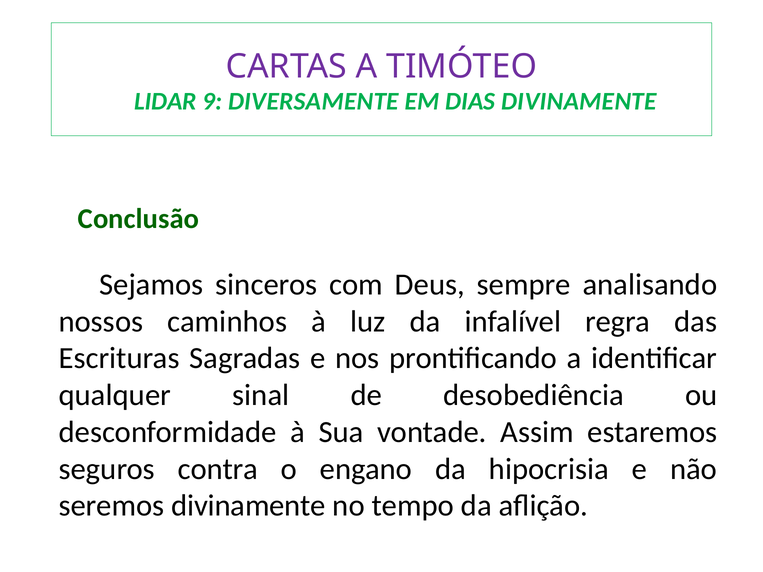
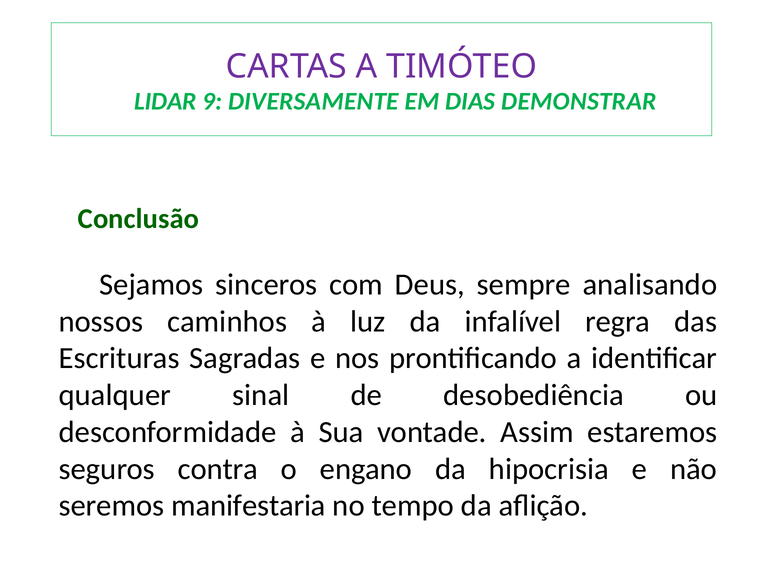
DIAS DIVINAMENTE: DIVINAMENTE -> DEMONSTRAR (579, 102)
seremos divinamente: divinamente -> manifestaria (248, 506)
